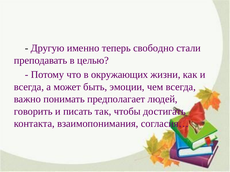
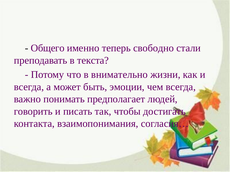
Другую: Другую -> Общего (48, 48)
целью: целью -> текста (93, 61)
окружающих: окружающих -> внимательно (119, 75)
